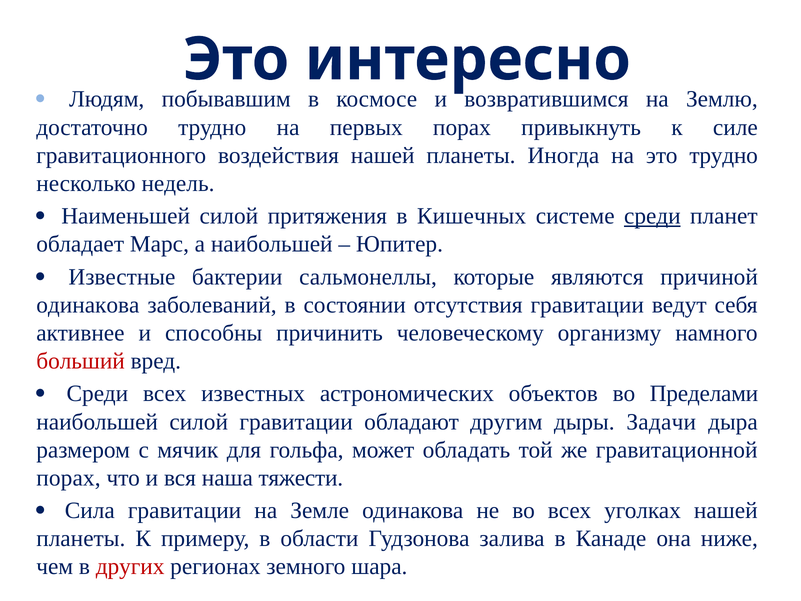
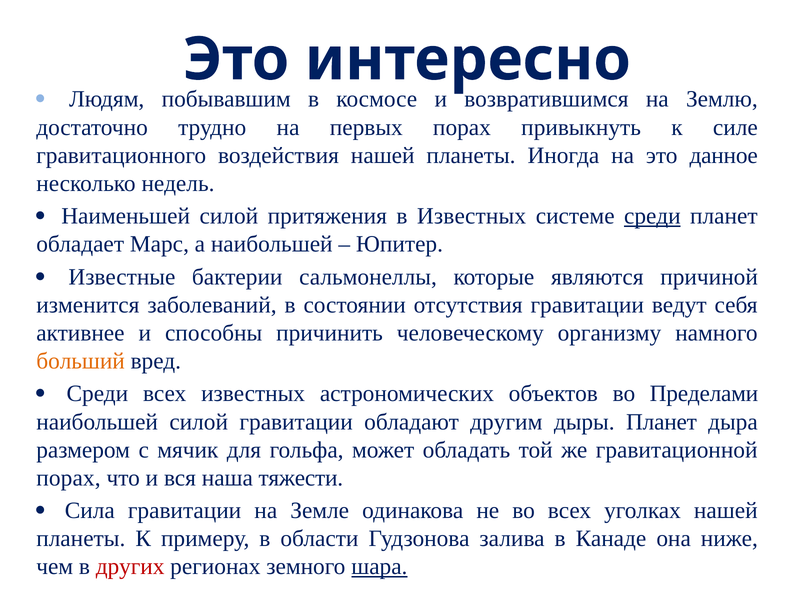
это трудно: трудно -> данное (724, 155)
в Кишечных: Кишечных -> Известных (472, 216)
одинакова: одинакова -> изменится (88, 305)
больший colour: red -> orange (81, 361)
дыры Задачи: Задачи -> Планет (661, 422)
шара underline: none -> present (379, 566)
